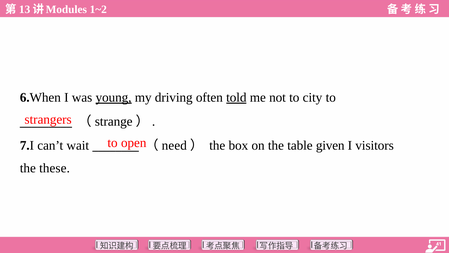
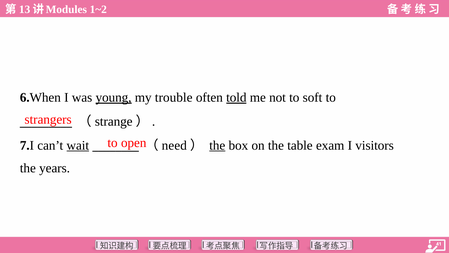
driving: driving -> trouble (174, 97)
city: city -> soft (313, 97)
wait underline: none -> present (78, 145)
the underline: none -> present (217, 145)
given: given -> exam (330, 145)
these: these -> years (55, 168)
